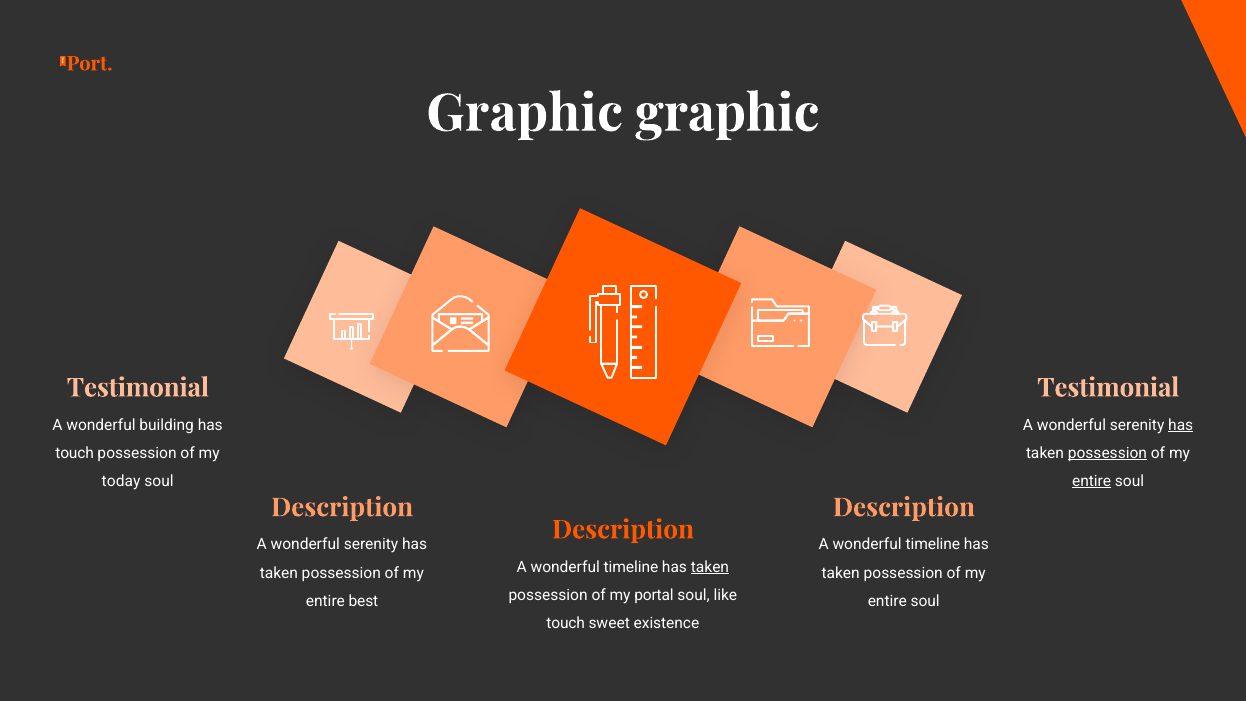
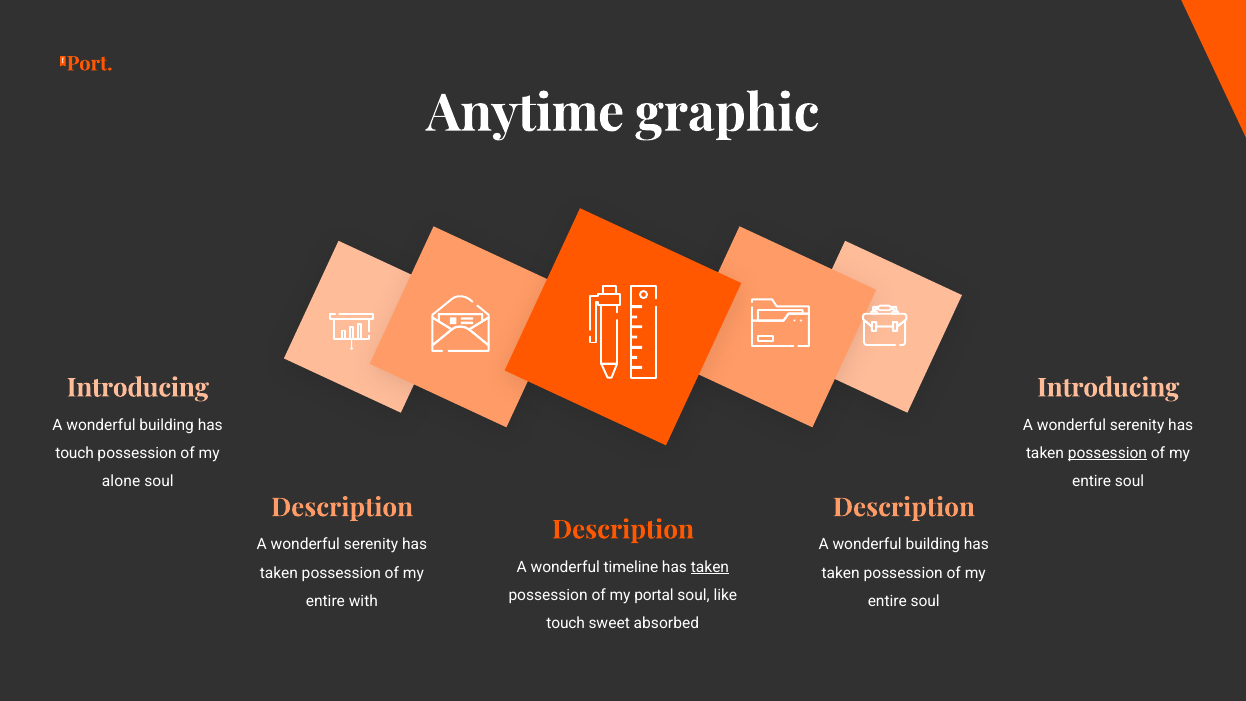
Graphic: Graphic -> Anytime (525, 114)
Testimonial: Testimonial -> Introducing (138, 388)
Testimonial: Testimonial -> Introducing (1108, 388)
has underline: present -> none (1181, 425)
today: today -> alone (121, 481)
entire underline: present -> none (1092, 481)
timeline: timeline -> building (933, 545)
best: best -> with (363, 601)
existence: existence -> absorbed (666, 623)
